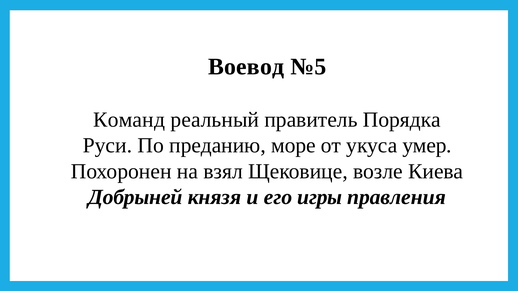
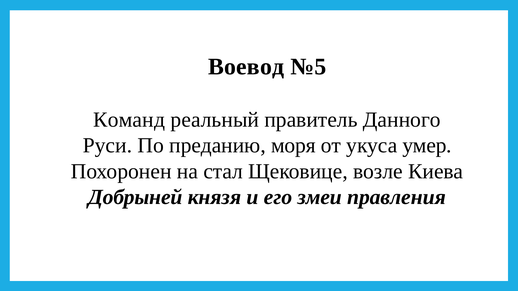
Порядка: Порядка -> Данного (402, 120)
море: море -> моря (293, 146)
взял: взял -> стал (223, 172)
игры: игры -> змеи (320, 197)
